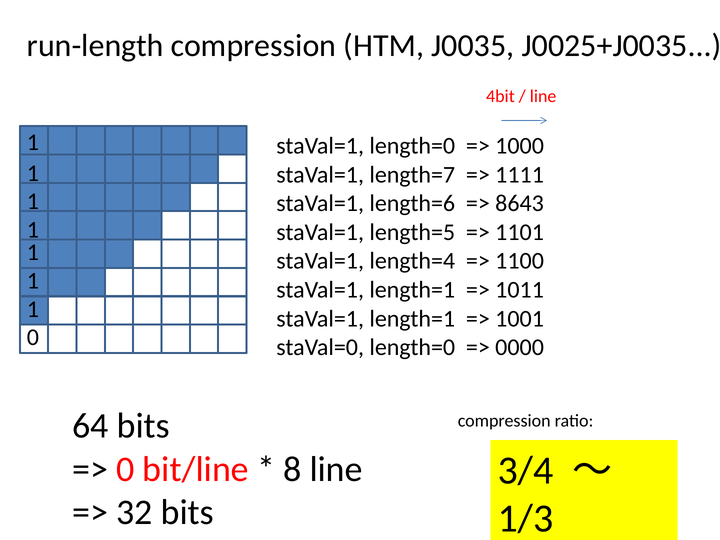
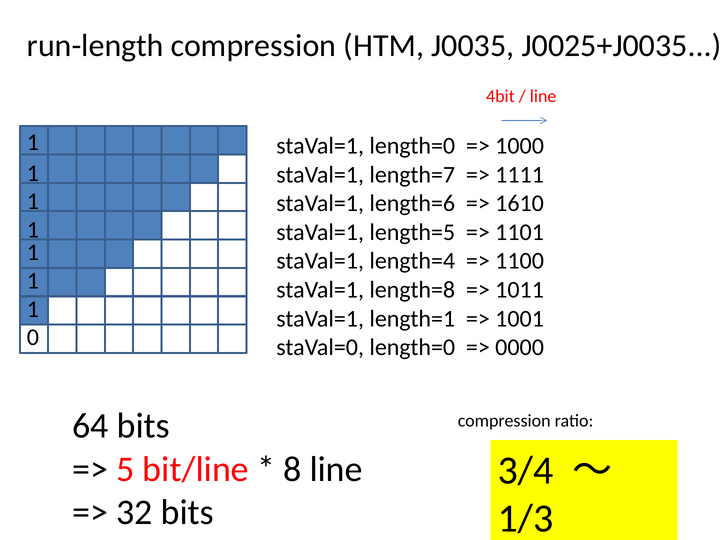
8643: 8643 -> 1610 (520, 203)
length=1: length=1 -> length=8 (412, 290)
0: 0 -> 5 (125, 469)
